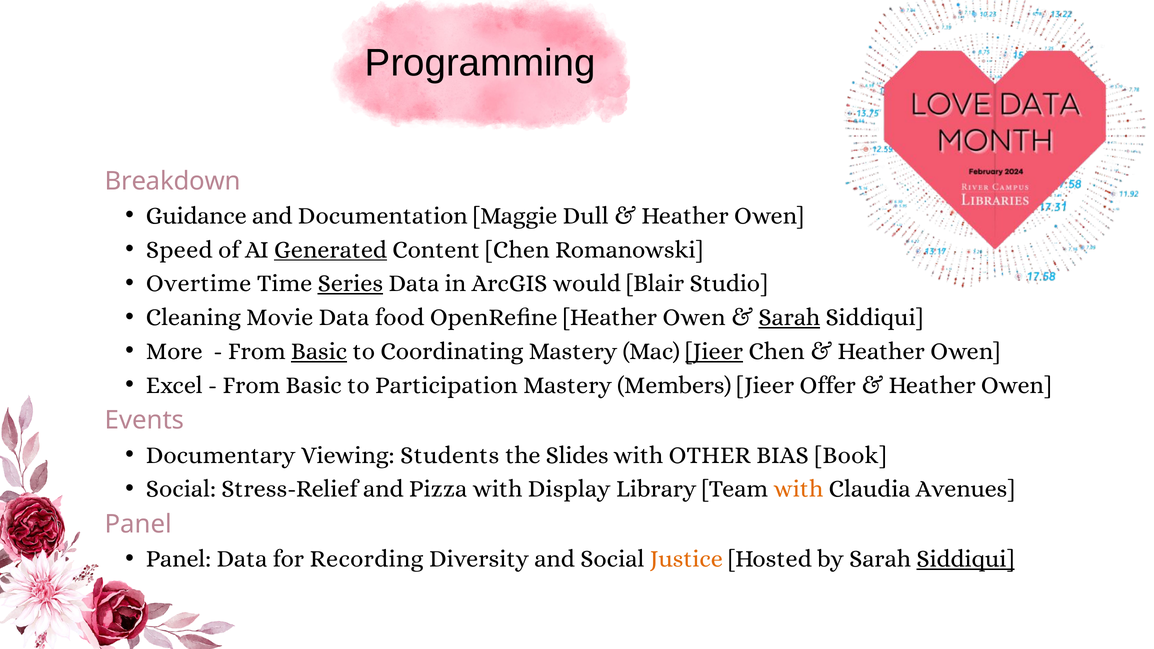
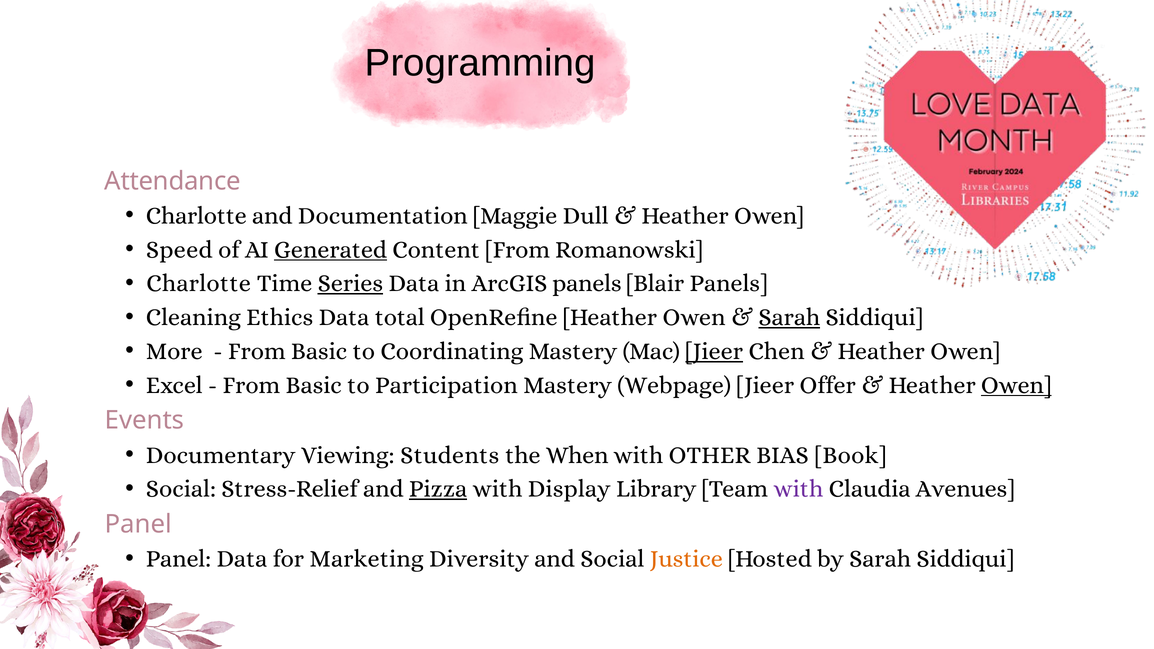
Breakdown: Breakdown -> Attendance (173, 181)
Guidance: Guidance -> Charlotte (196, 216)
Content Chen: Chen -> From (518, 250)
Overtime: Overtime -> Charlotte (199, 284)
ArcGIS would: would -> panels (587, 284)
Blair Studio: Studio -> Panels (729, 284)
Movie: Movie -> Ethics (280, 317)
food: food -> total (400, 317)
Basic underline: present -> none (319, 351)
Members: Members -> Webpage (674, 385)
Owen underline: none -> present (1016, 385)
Slides: Slides -> When (577, 455)
Pizza underline: none -> present (438, 489)
with colour: orange -> purple (798, 489)
Recording: Recording -> Marketing (367, 559)
Siddiqui underline: present -> none (966, 559)
